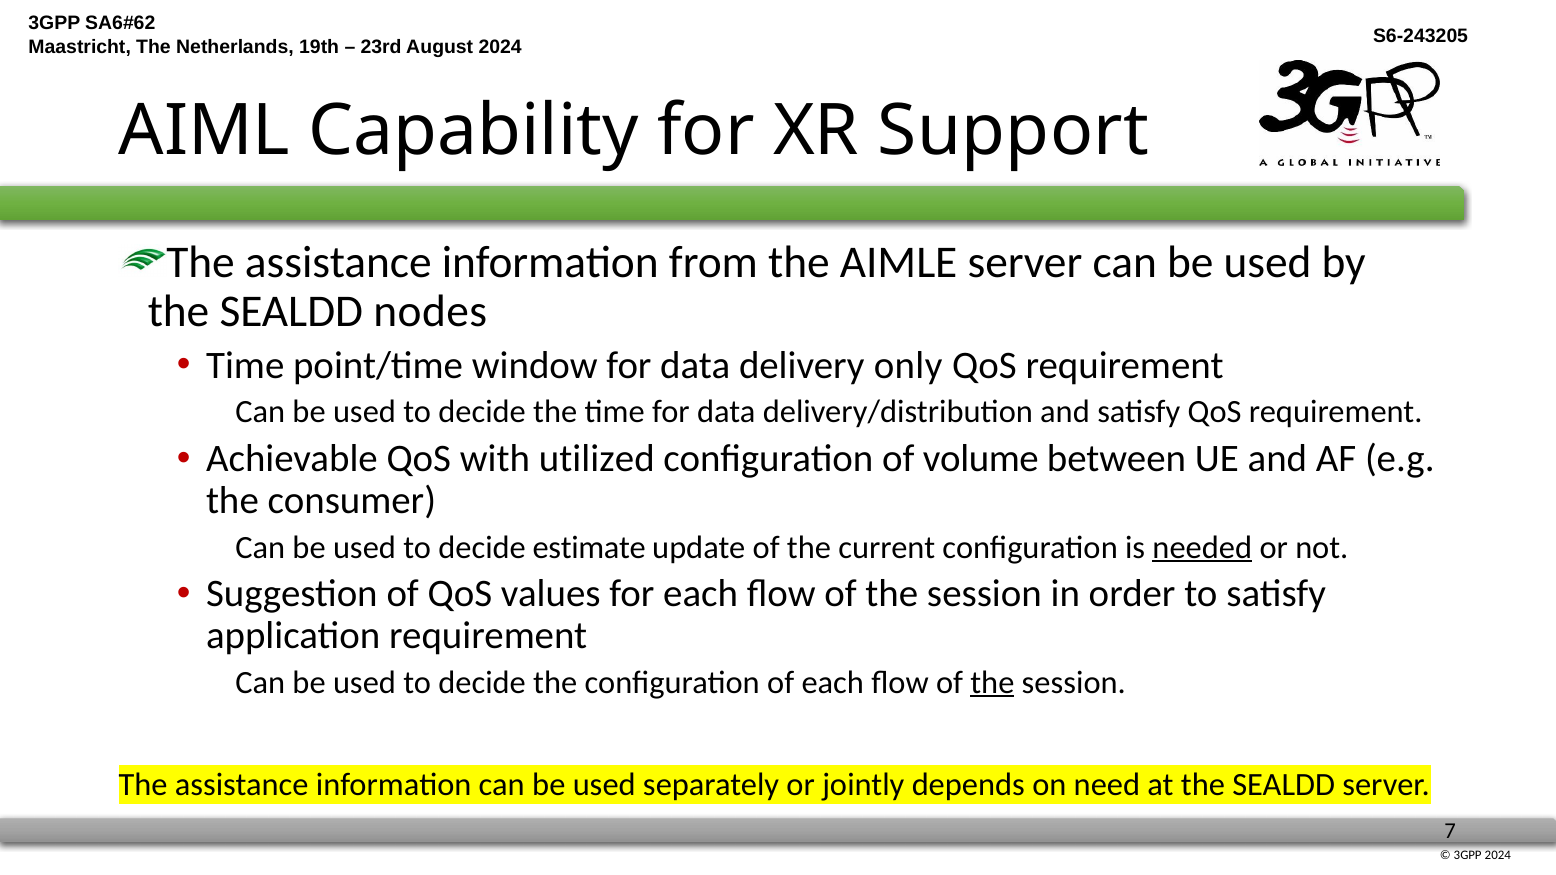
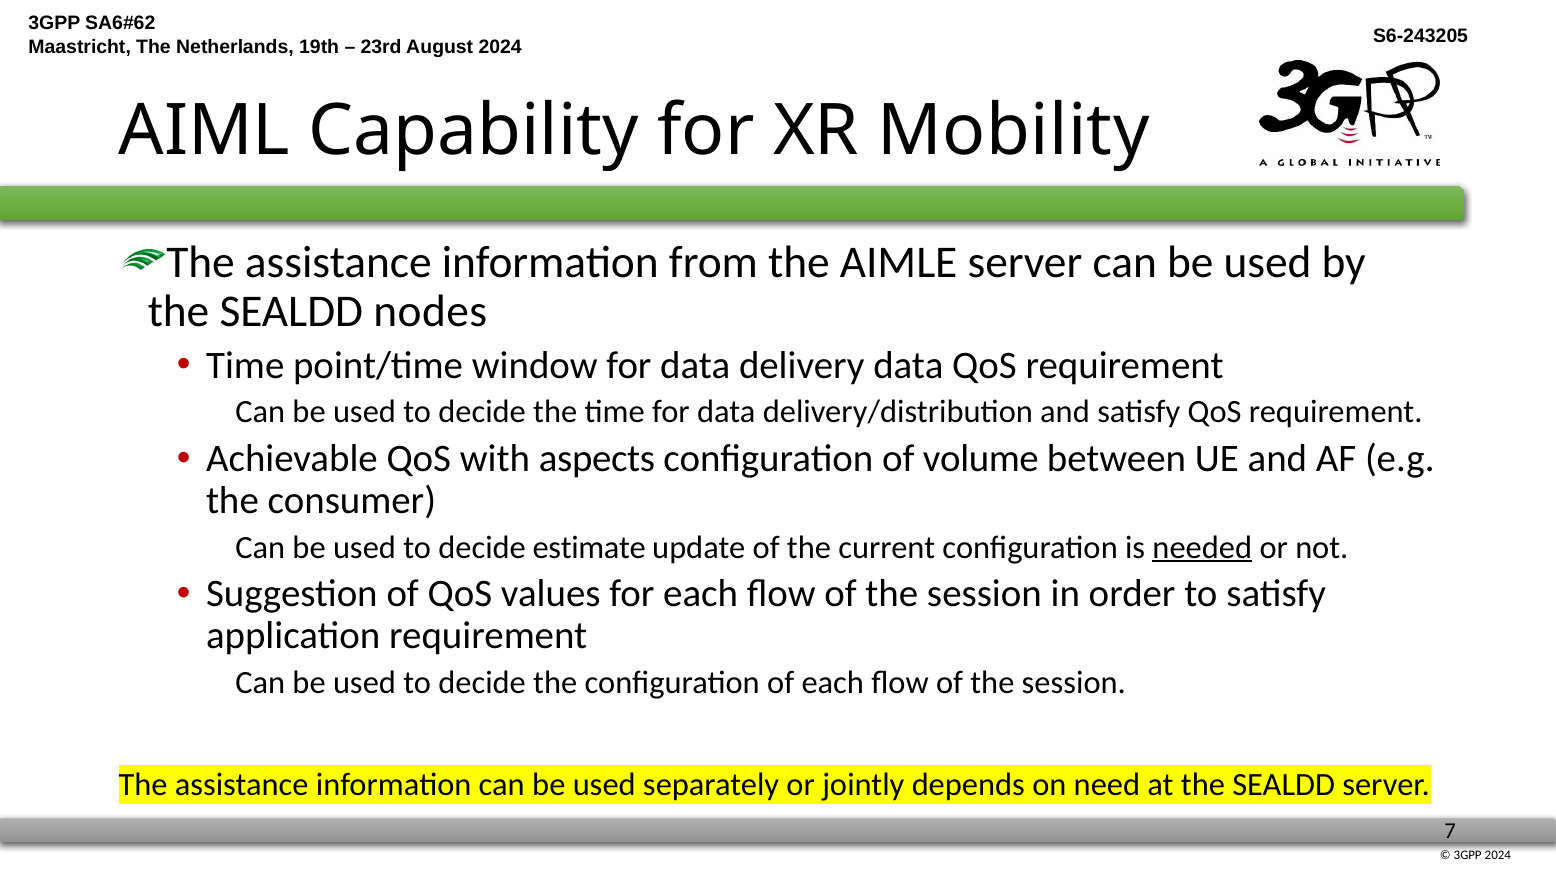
Support: Support -> Mobility (1014, 131)
delivery only: only -> data (908, 366)
utilized: utilized -> aspects (597, 459)
the underline: present -> none (992, 683)
